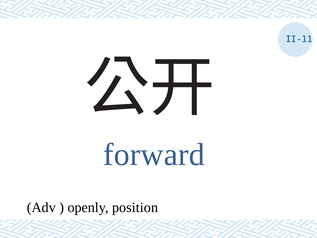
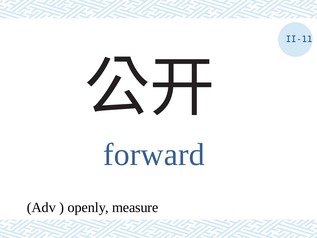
position: position -> measure (135, 207)
